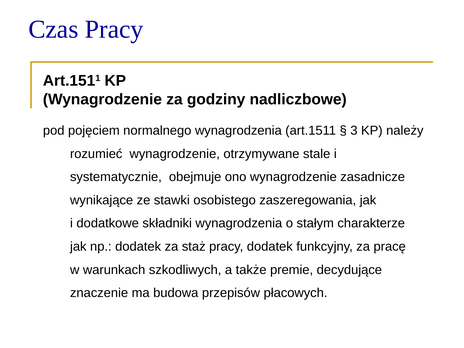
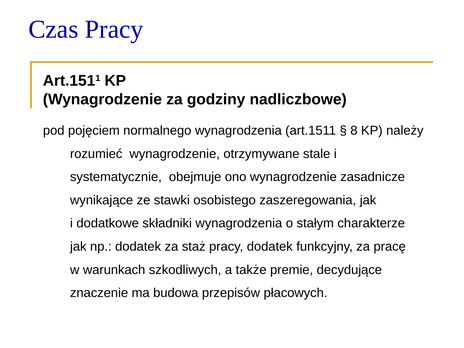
3: 3 -> 8 (354, 131)
